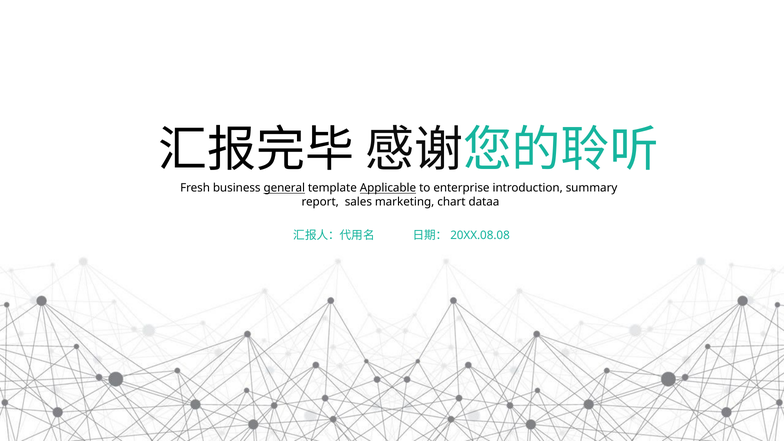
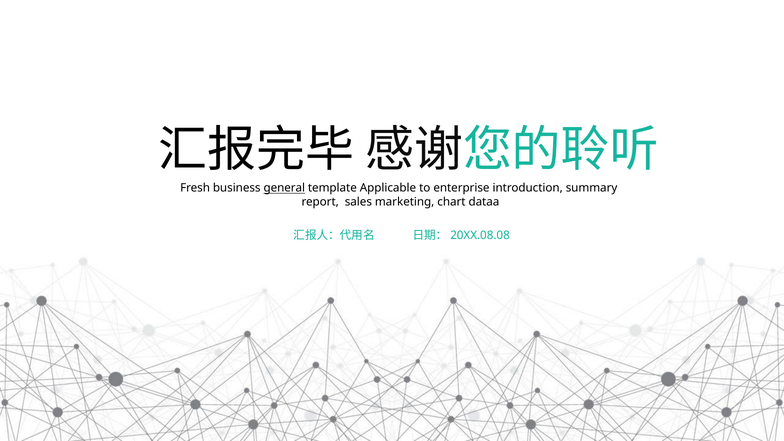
Applicable underline: present -> none (388, 188)
